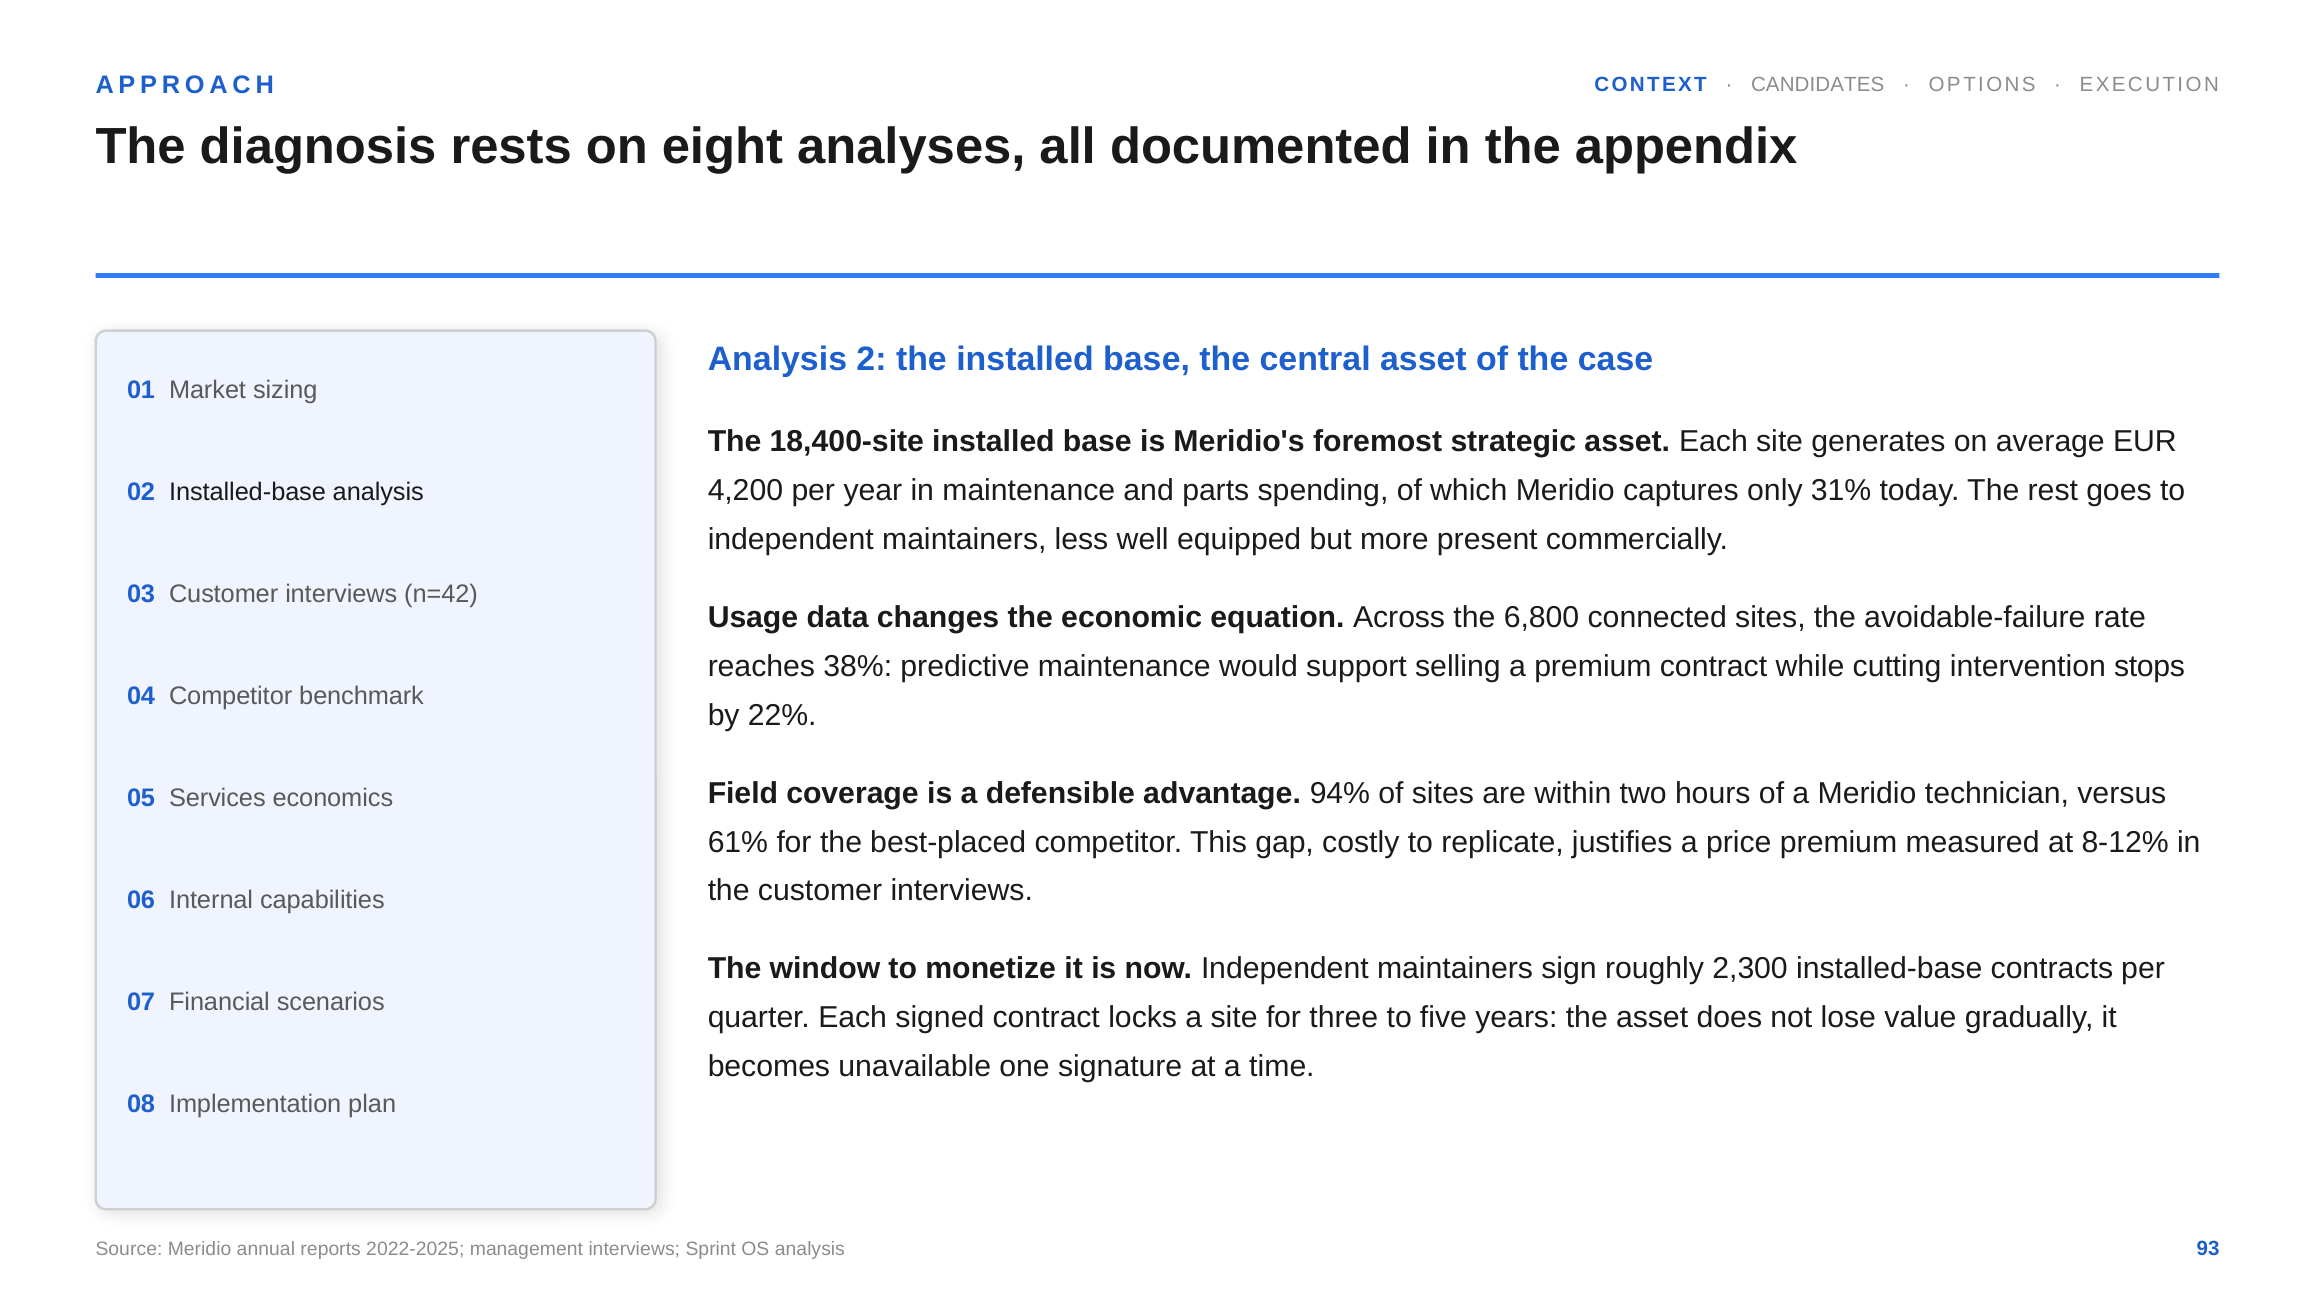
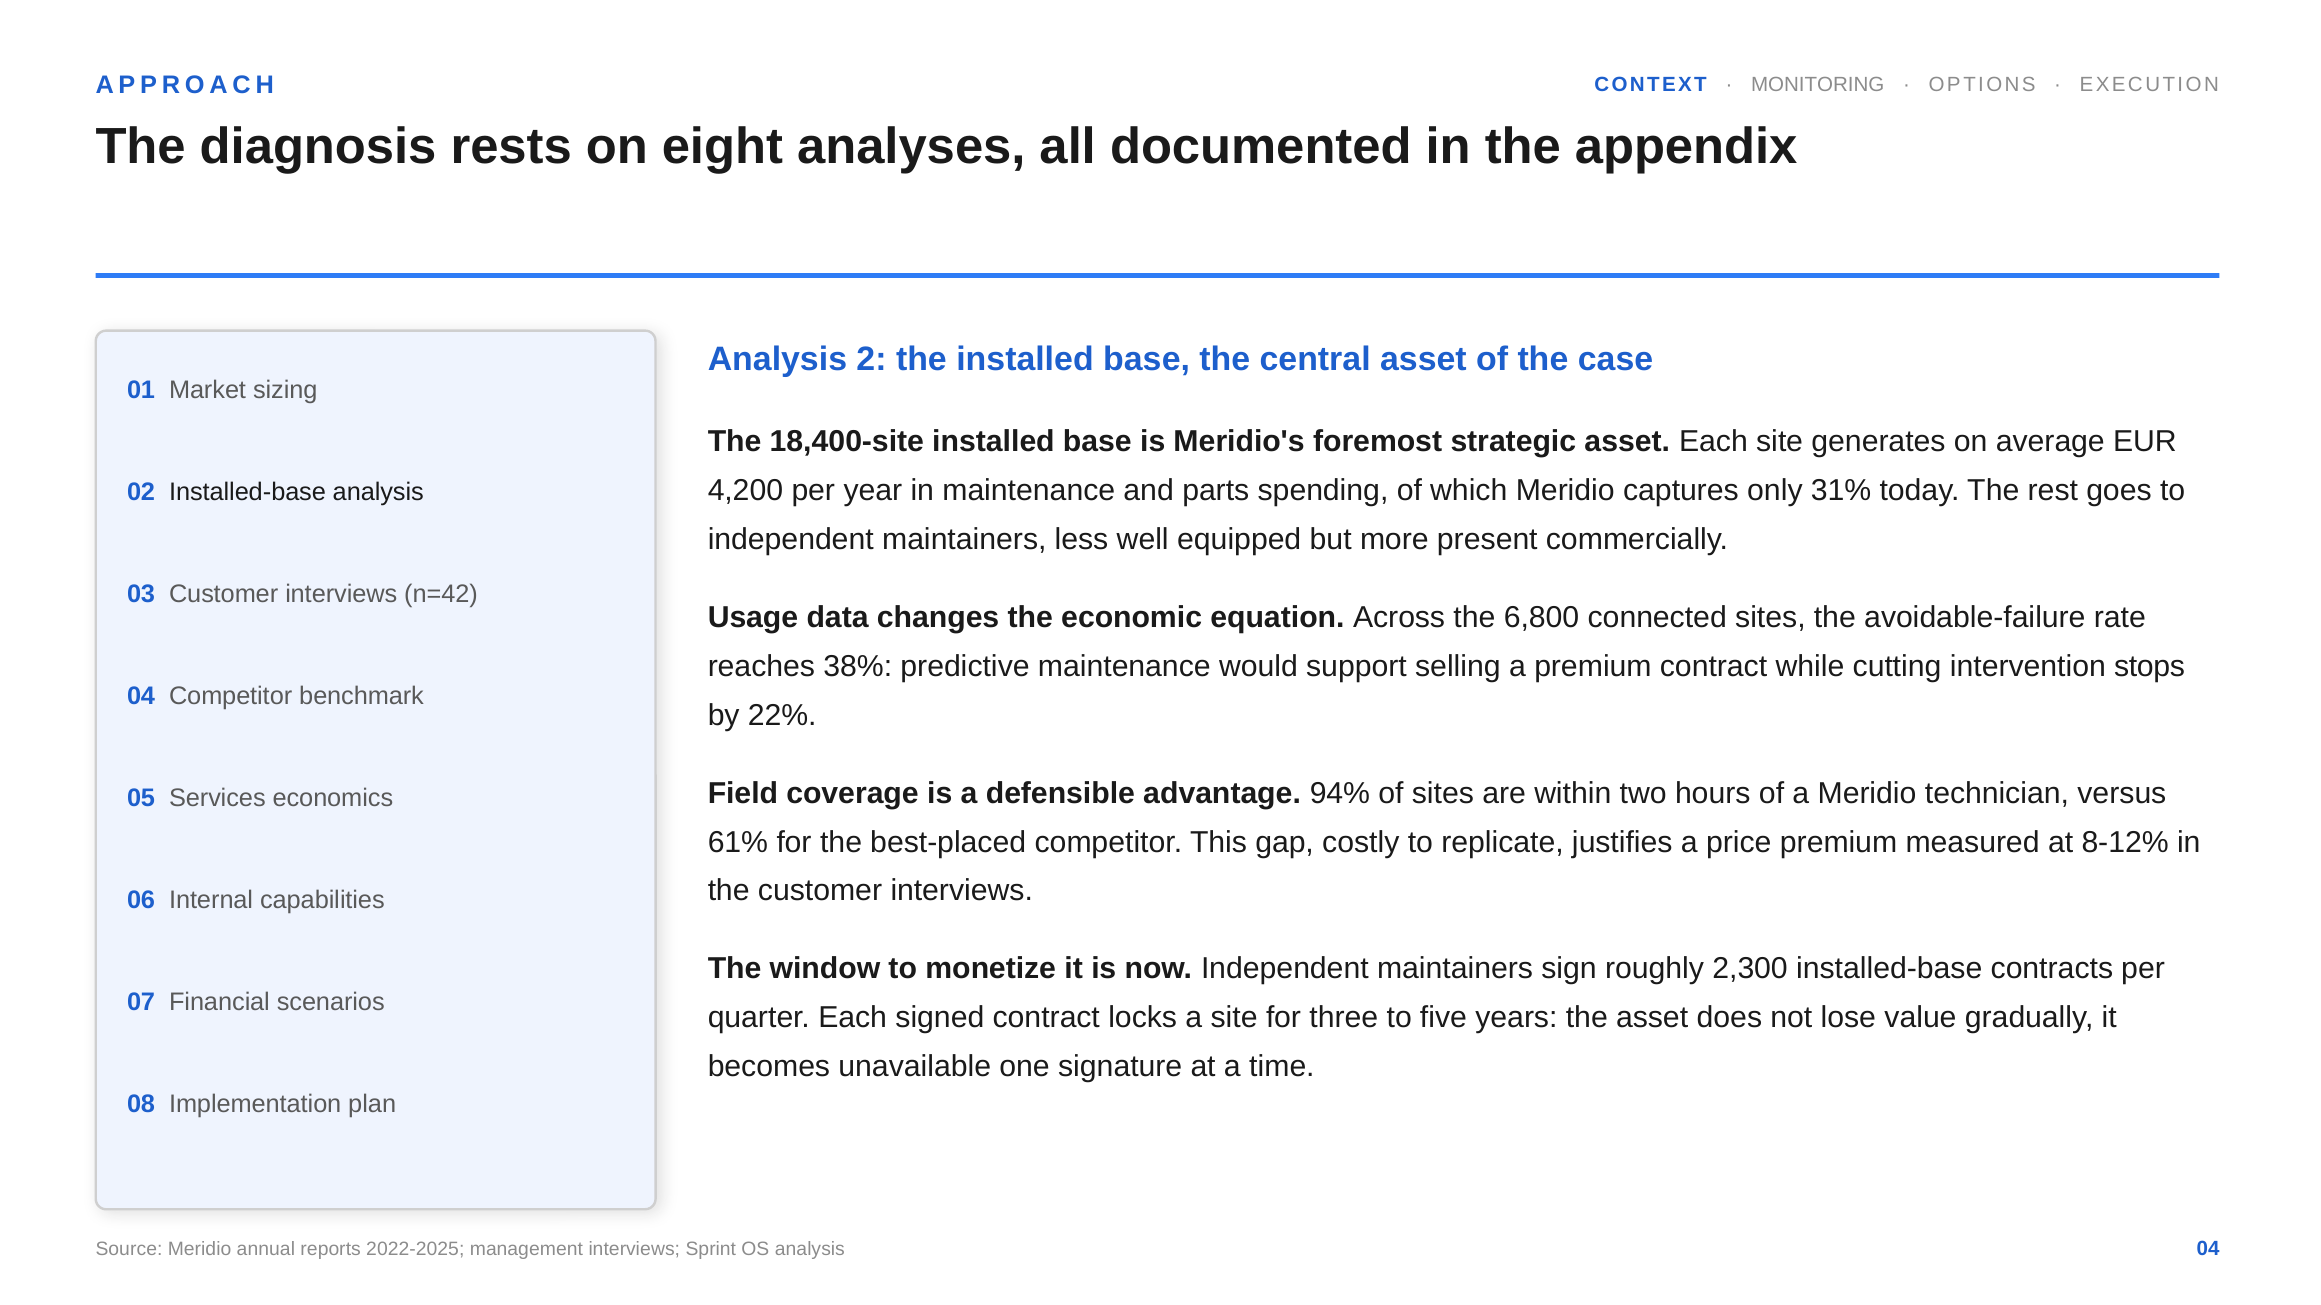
CANDIDATES: CANDIDATES -> MONITORING (1818, 85)
analysis 93: 93 -> 04 (2208, 1249)
